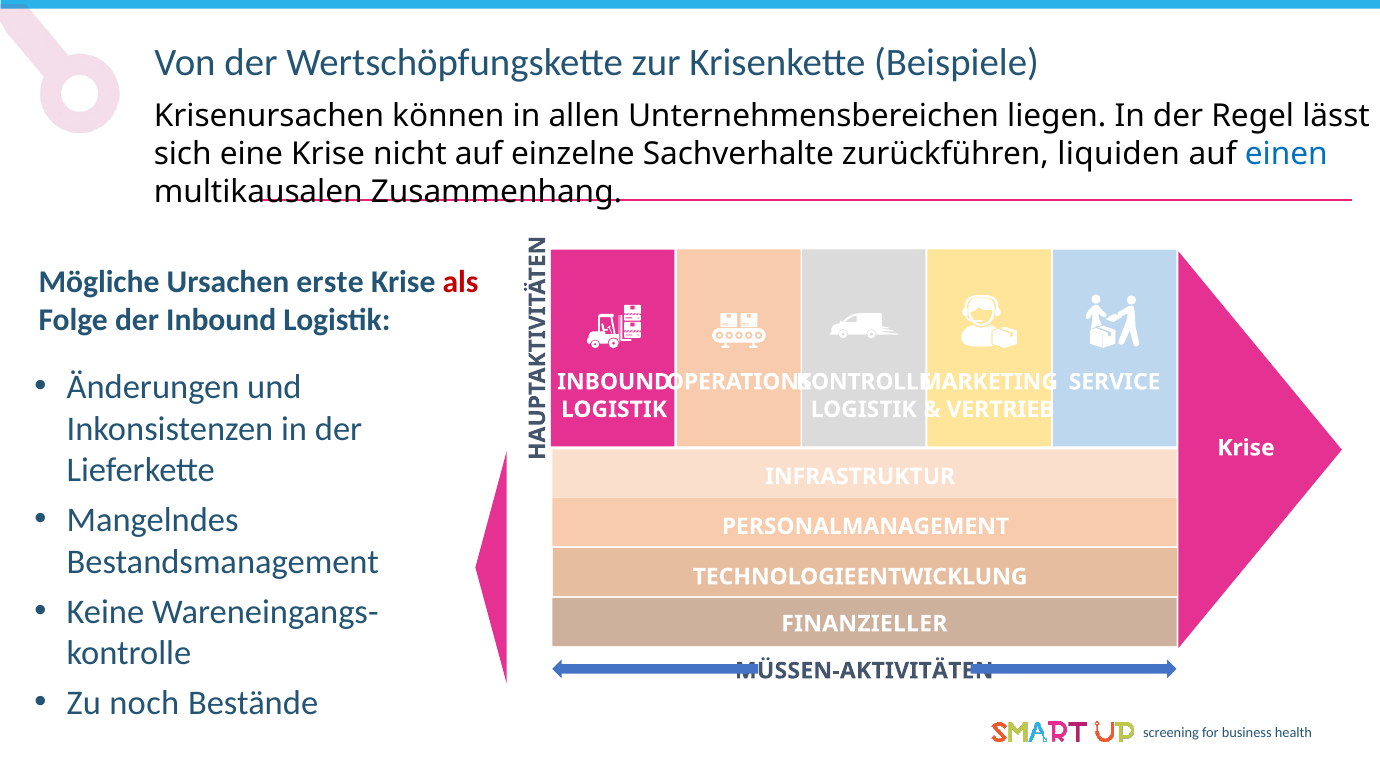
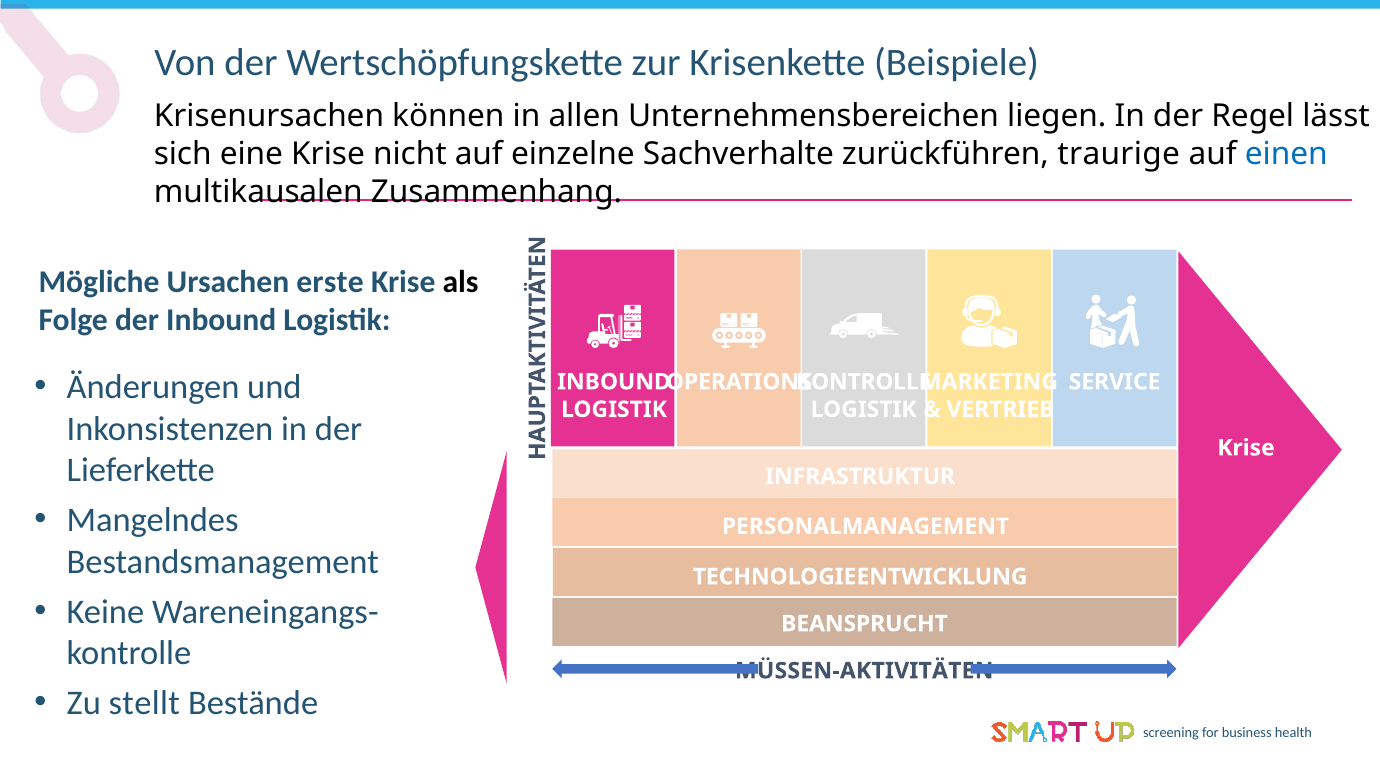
liquiden: liquiden -> traurige (1119, 154)
als colour: red -> black (460, 282)
FINANZIELLER: FINANZIELLER -> BEANSPRUCHT (864, 624)
noch: noch -> stellt (144, 703)
